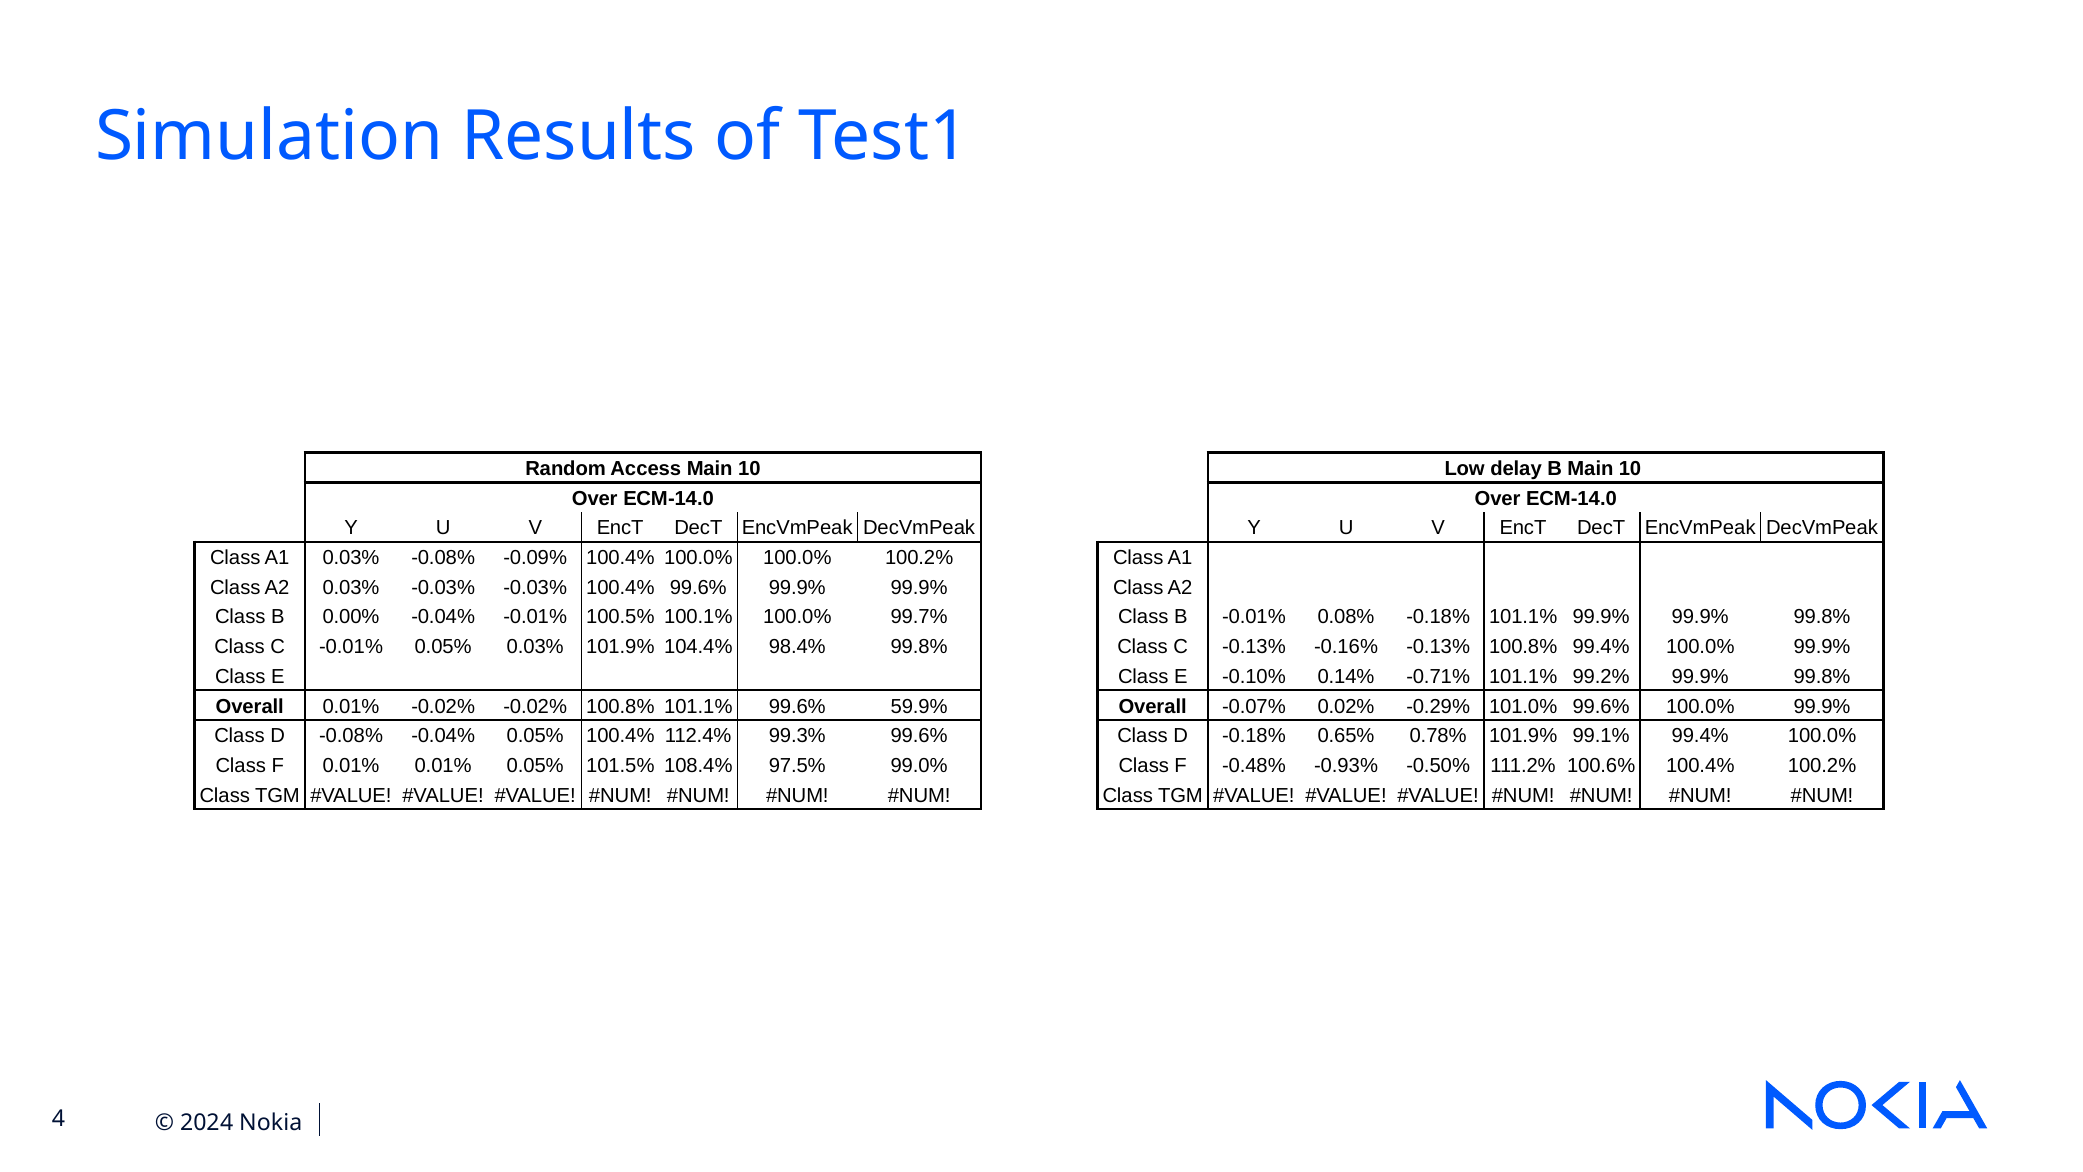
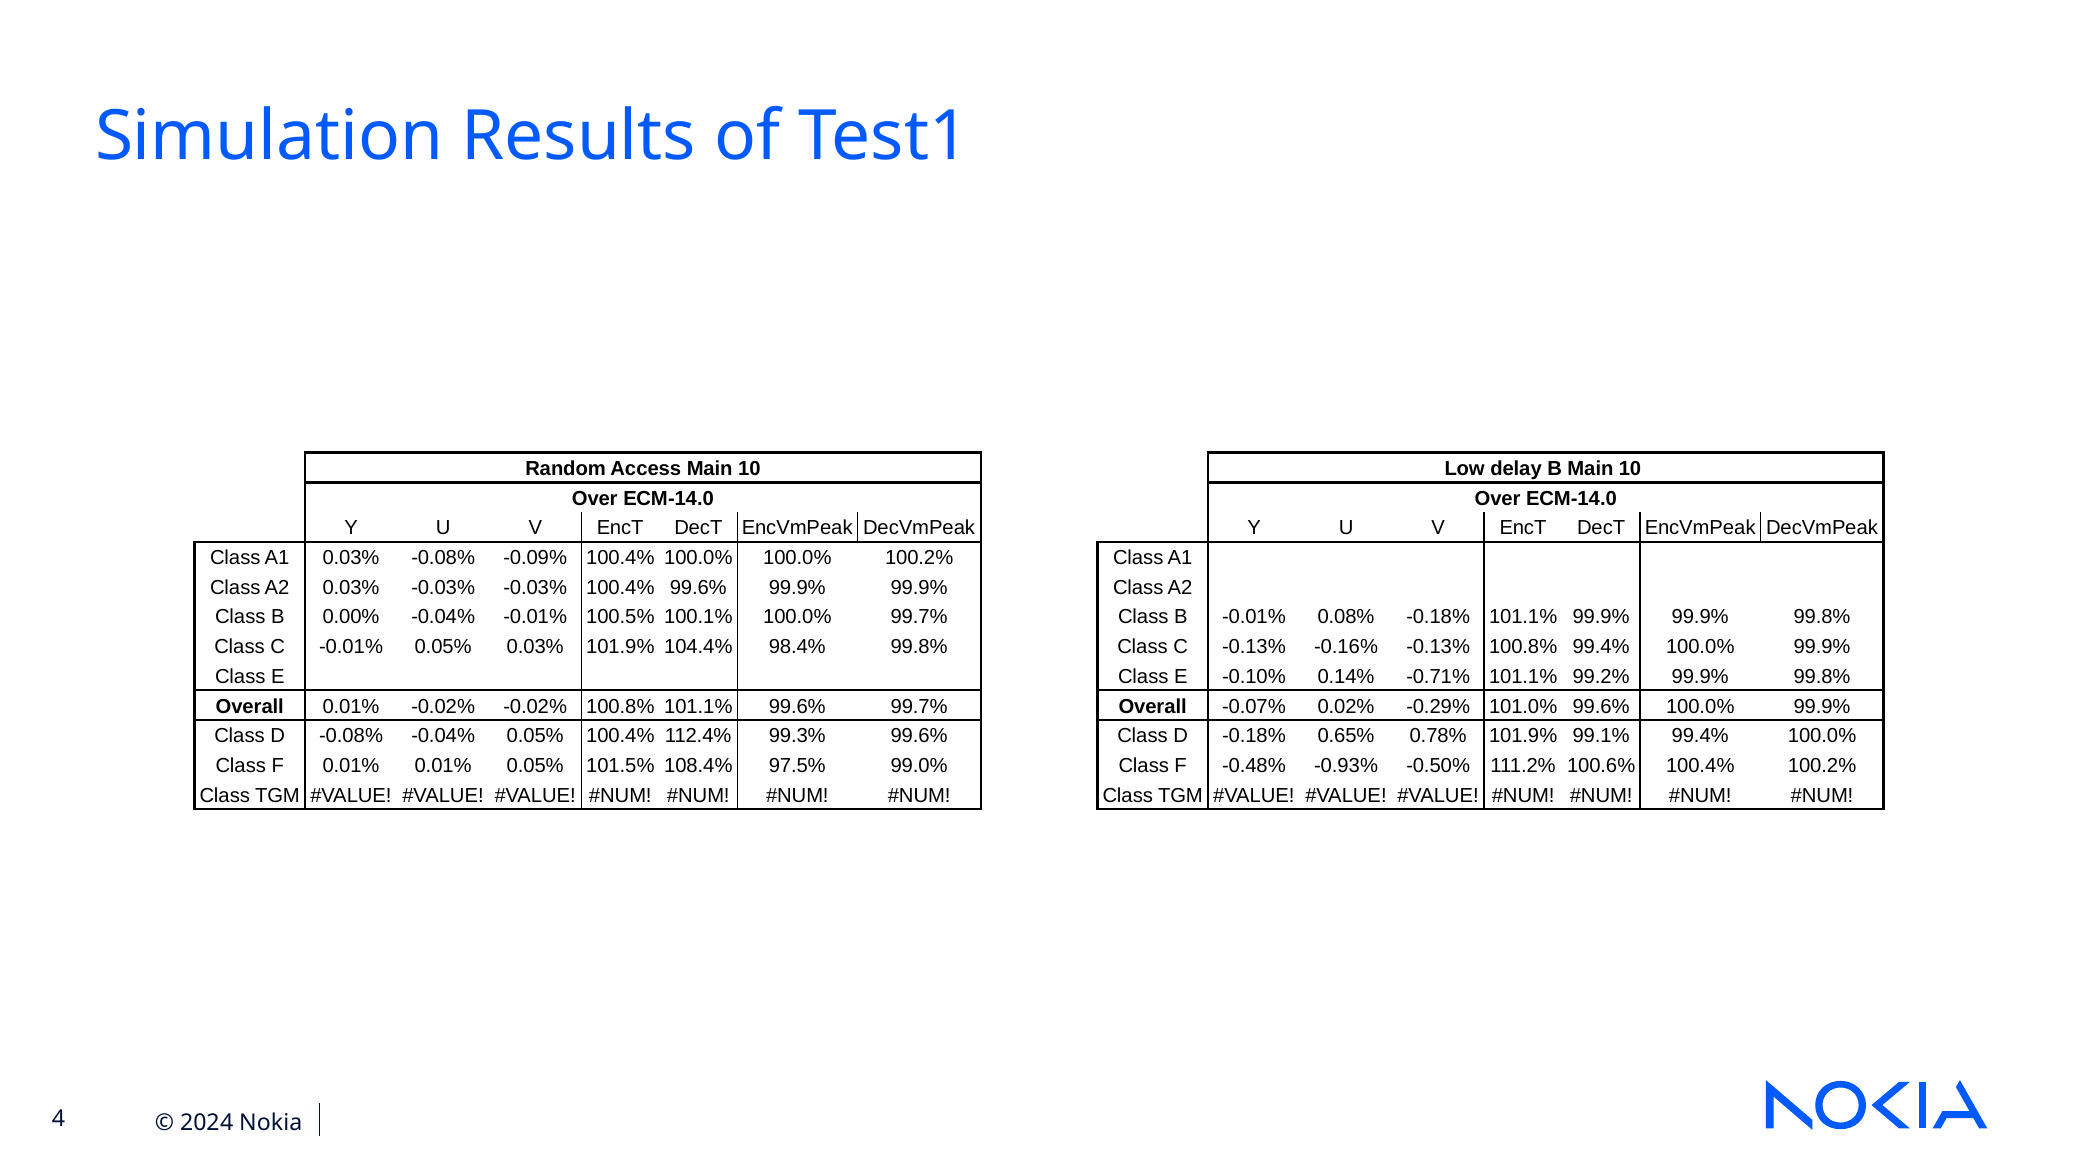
99.6% 59.9%: 59.9% -> 99.7% (919, 706)
